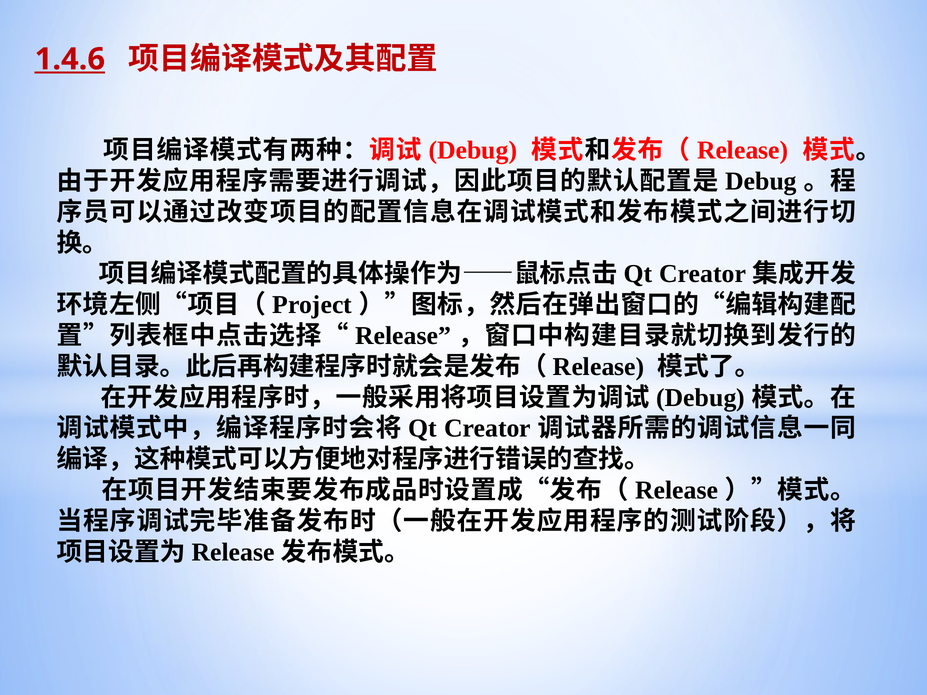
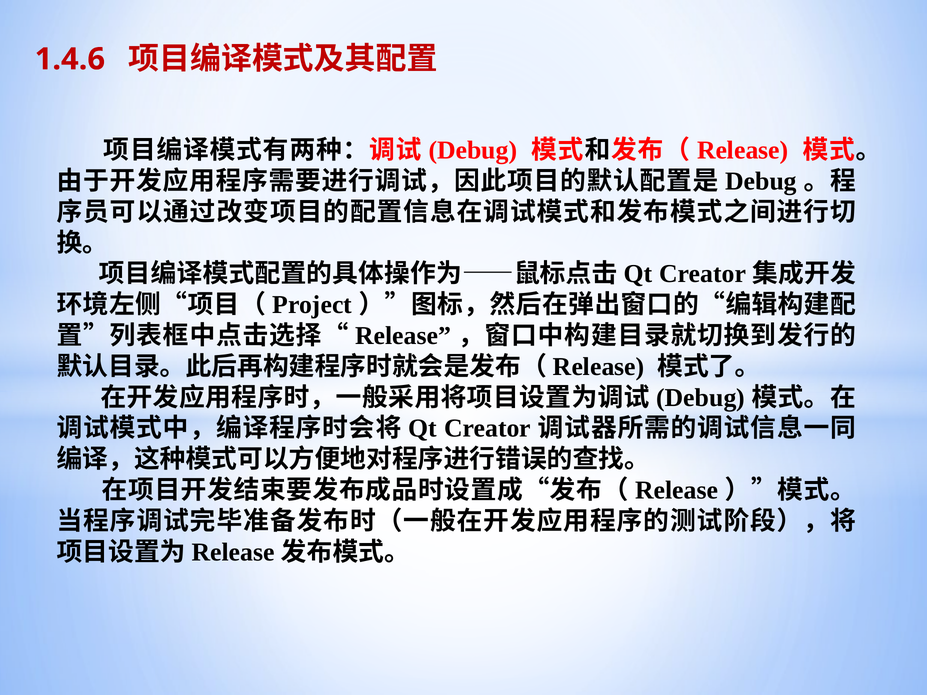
1.4.6 underline: present -> none (70, 59)
